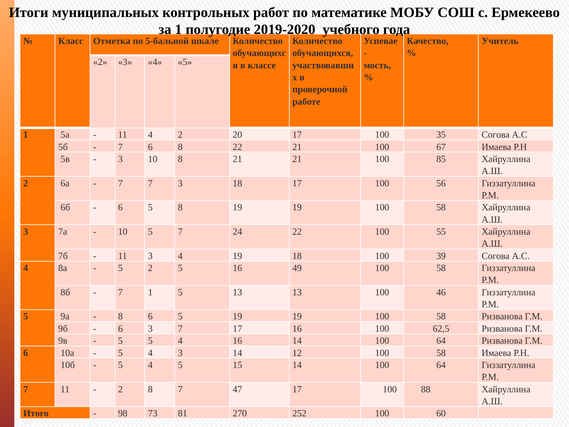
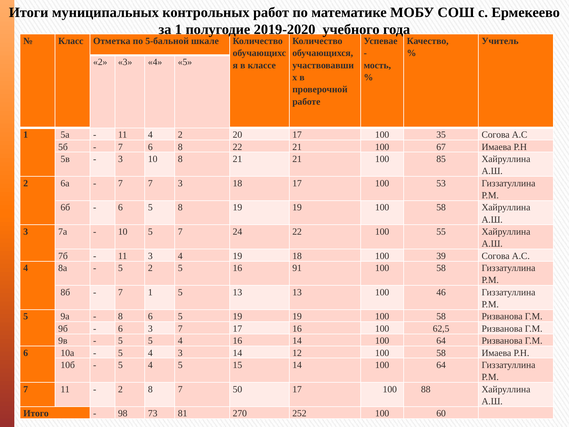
56: 56 -> 53 (441, 183)
49: 49 -> 91 (297, 268)
47: 47 -> 50 (237, 389)
